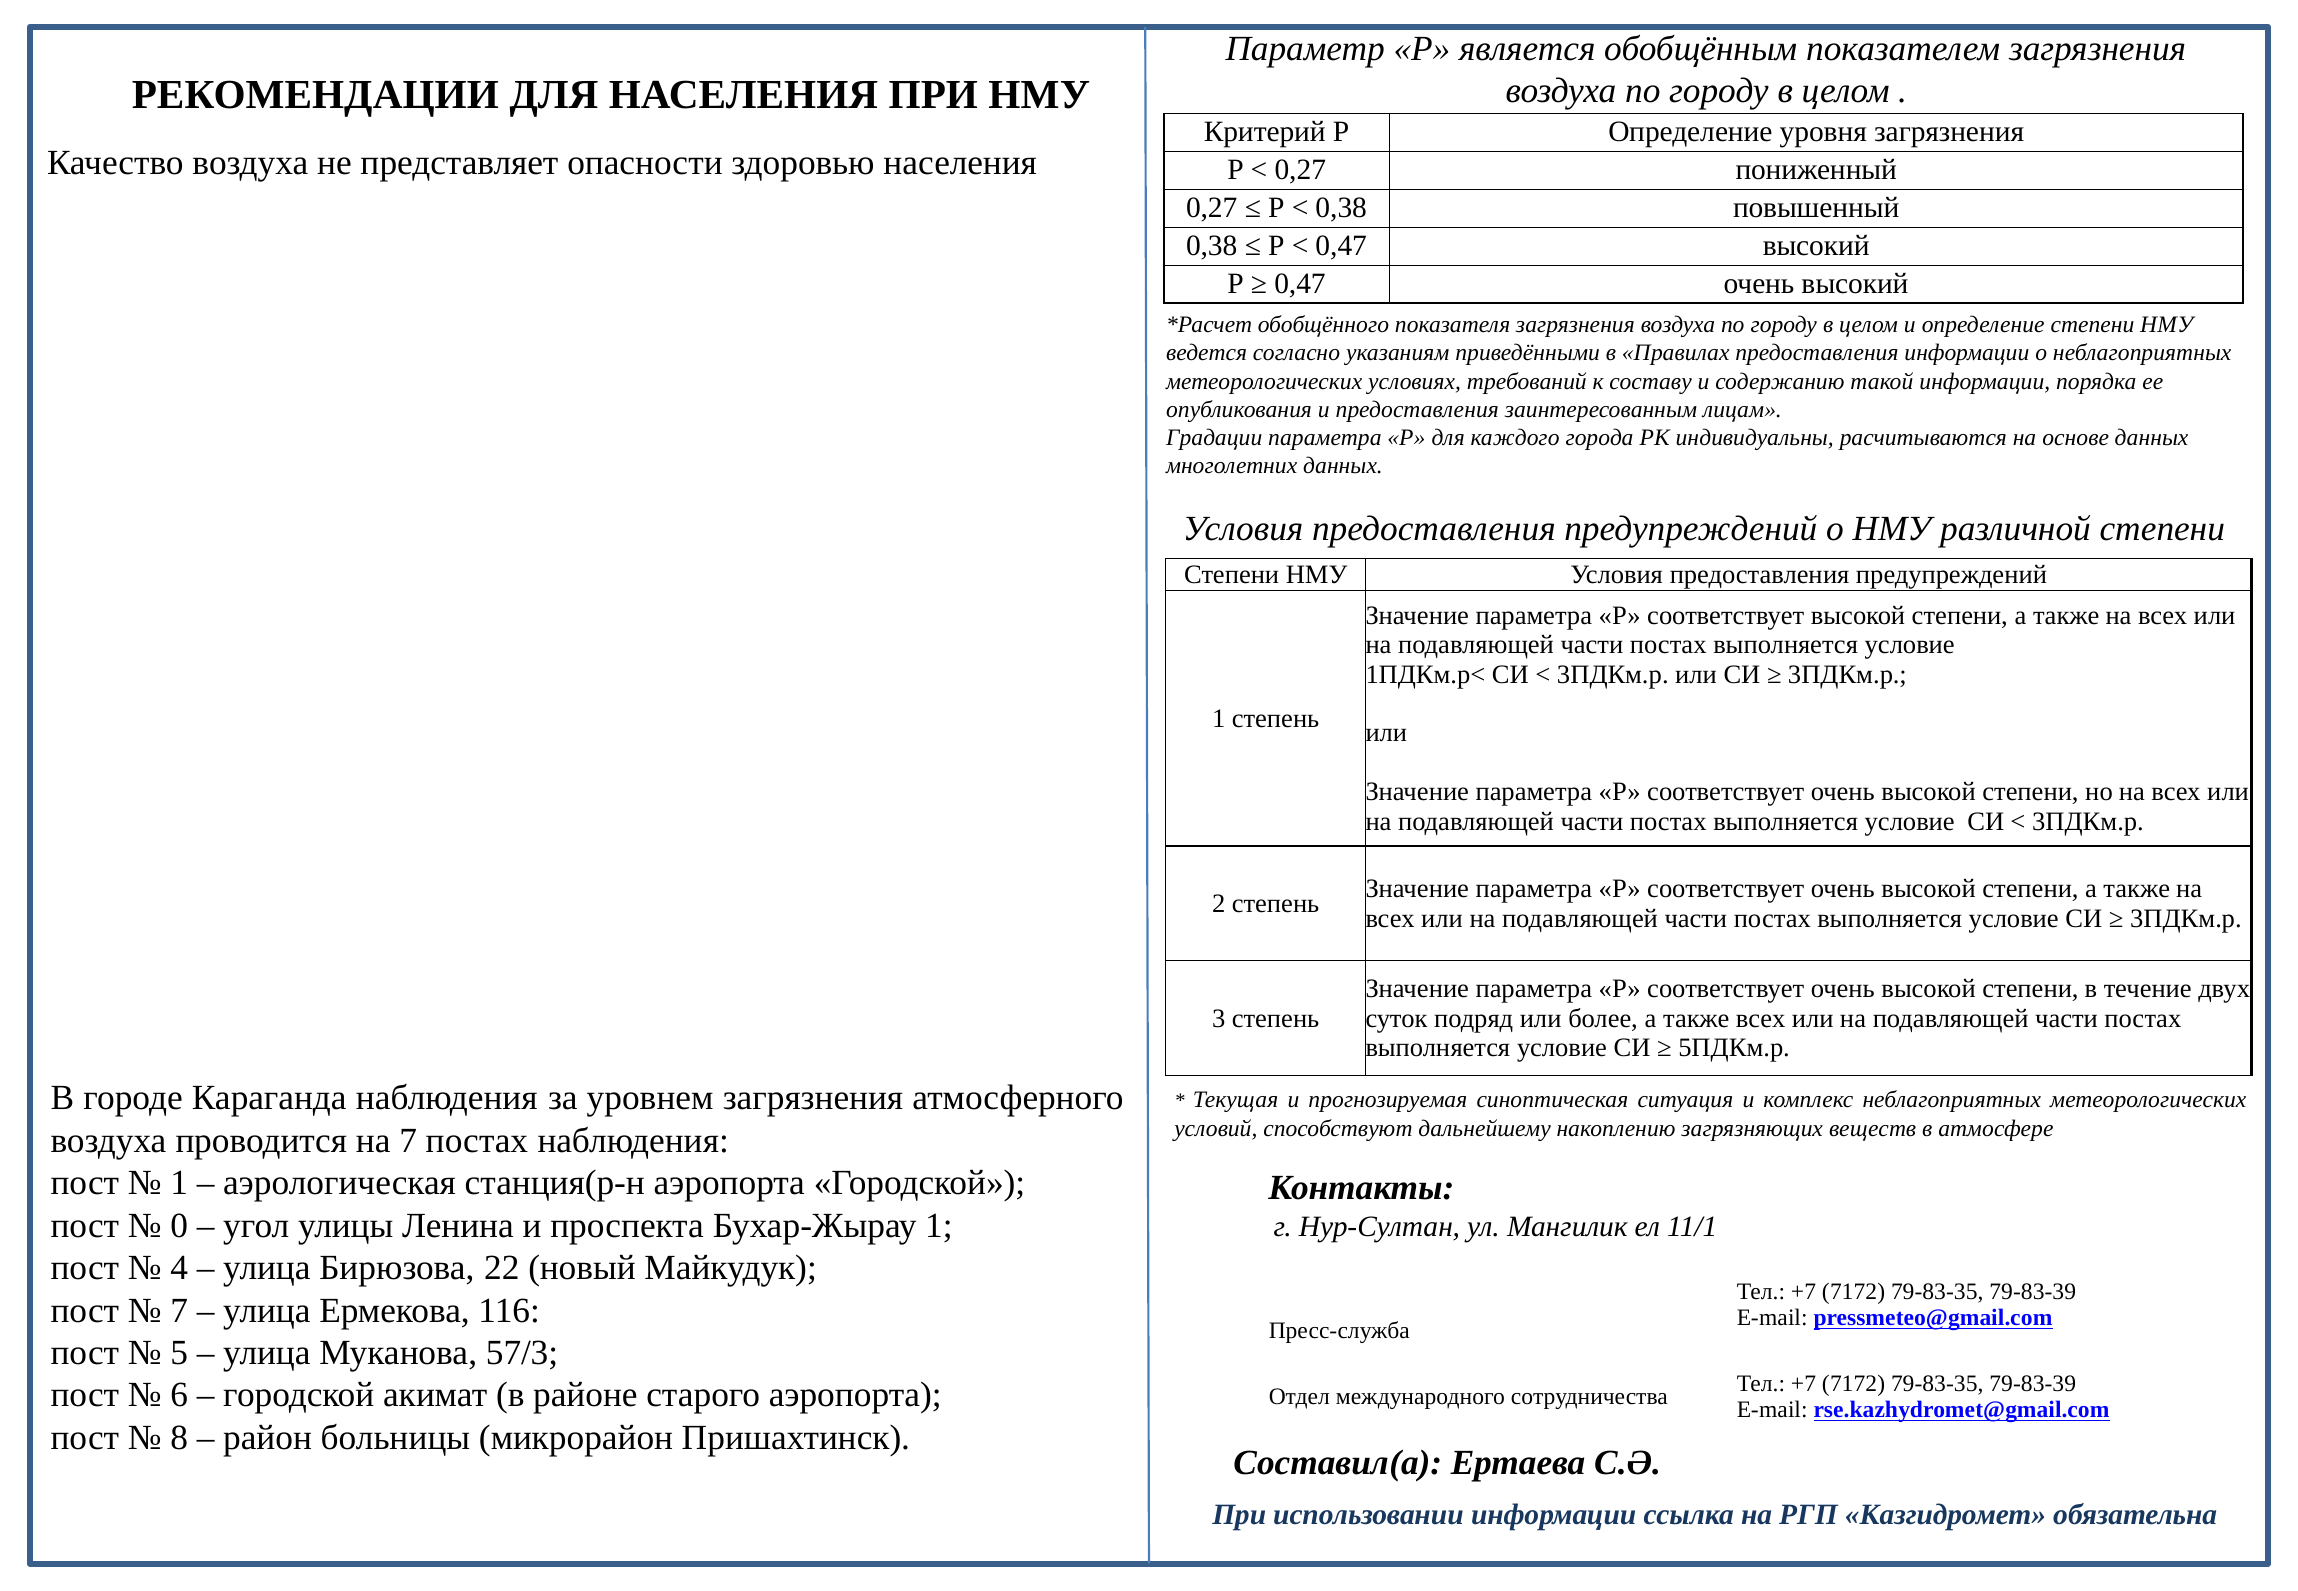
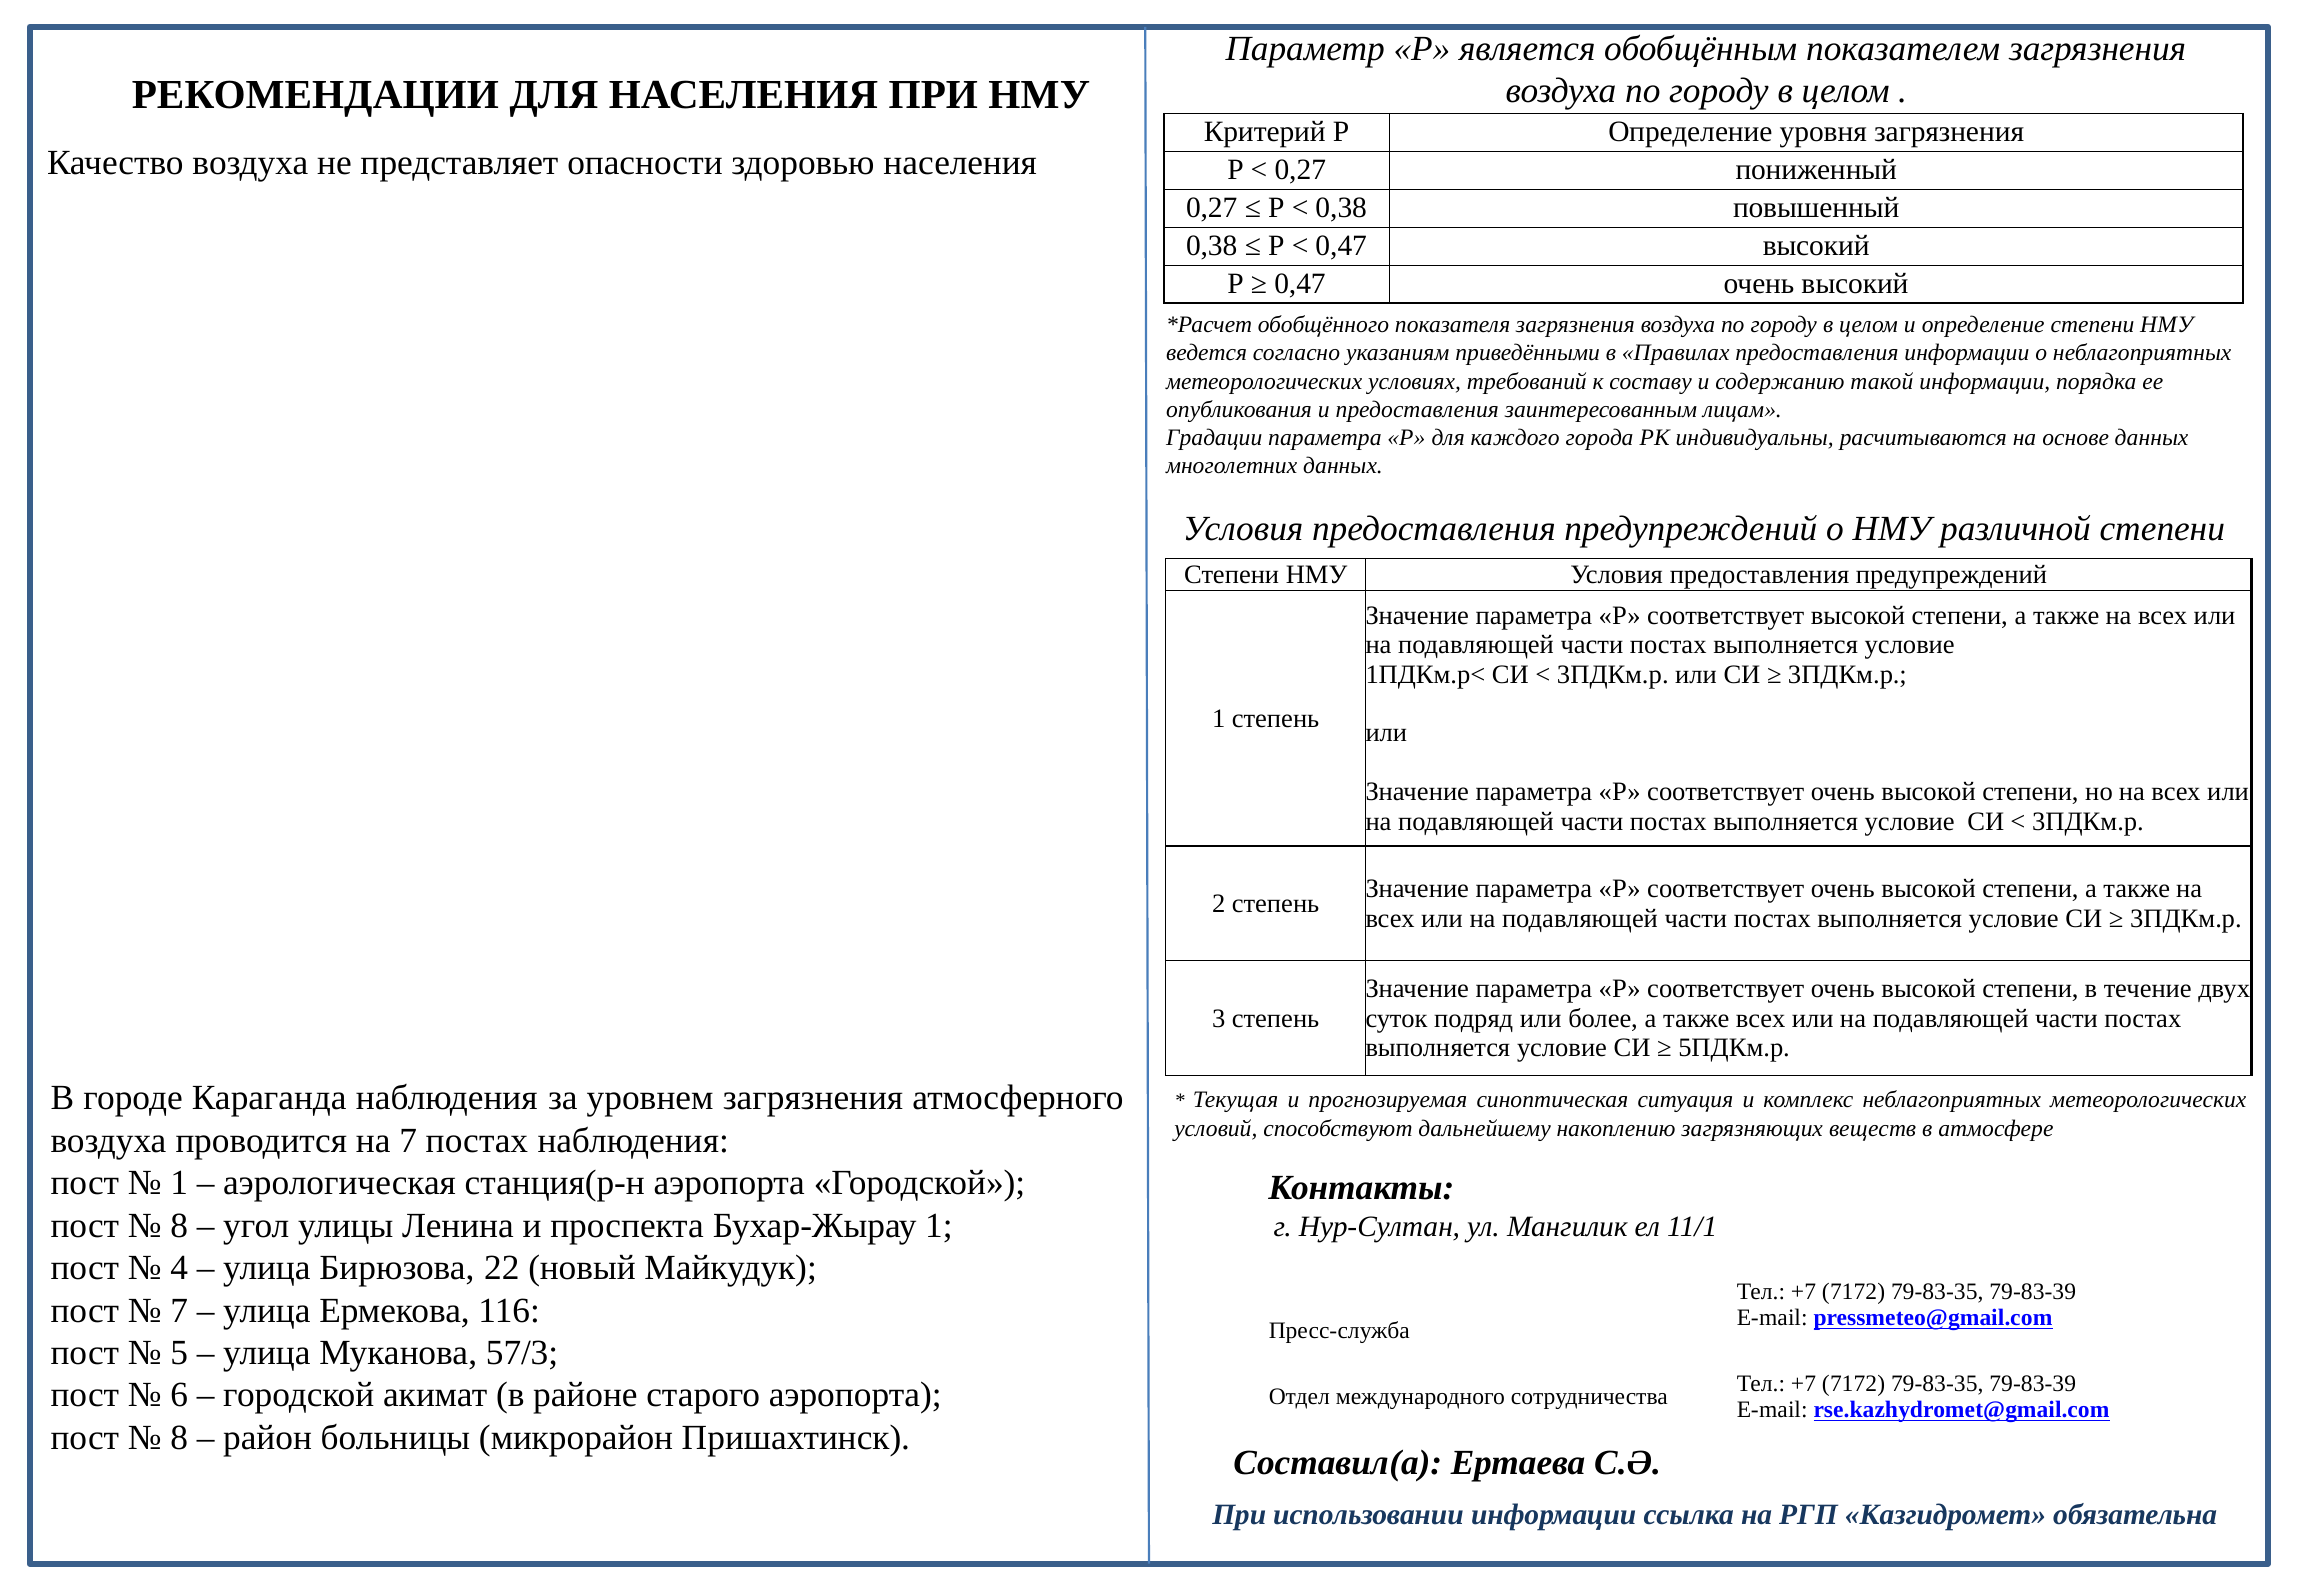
0: 0 -> 8 (179, 1225)
